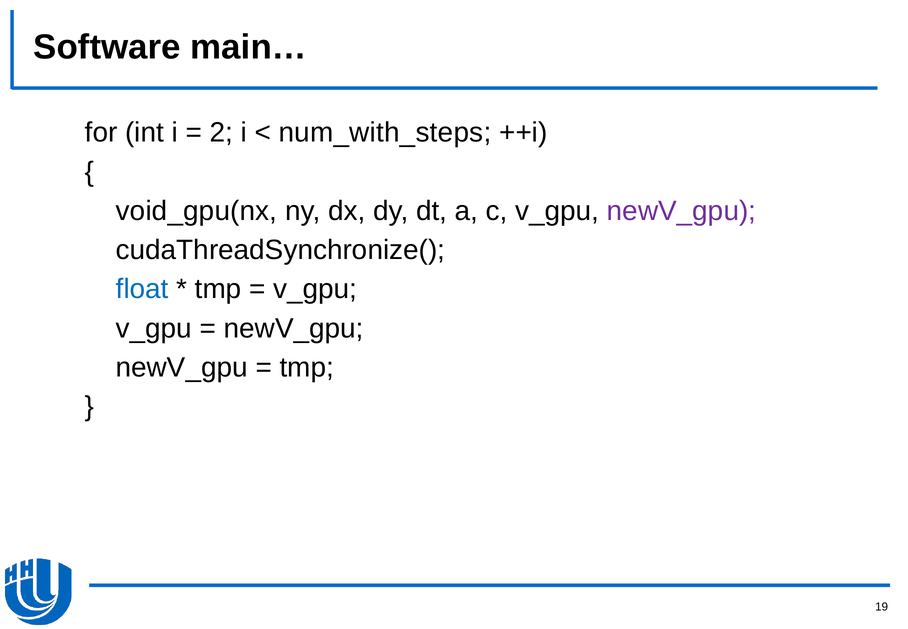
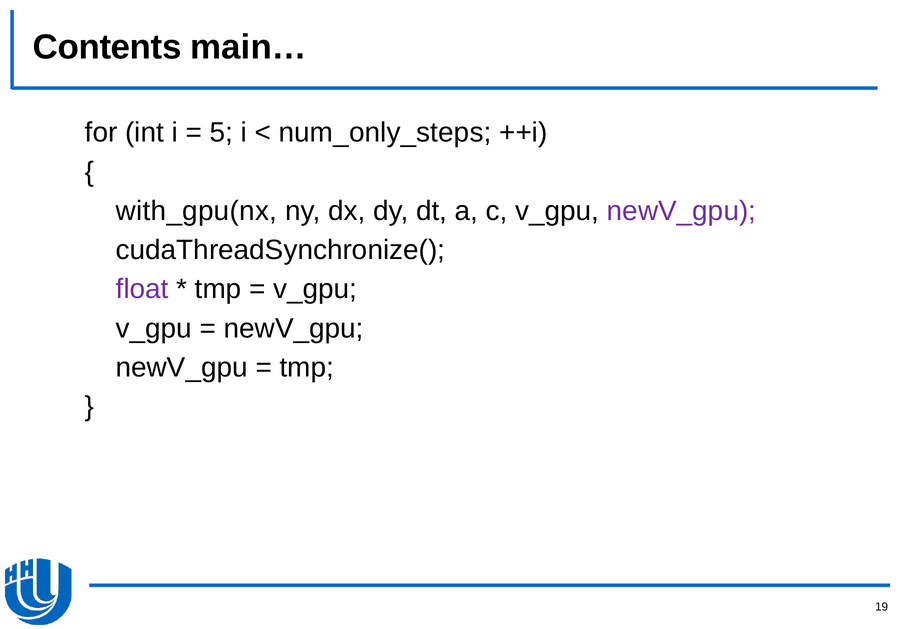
Software: Software -> Contents (107, 47)
2: 2 -> 5 (221, 133)
num_with_steps: num_with_steps -> num_only_steps (385, 133)
void_gpu(nx: void_gpu(nx -> with_gpu(nx (196, 211)
float colour: blue -> purple (142, 289)
